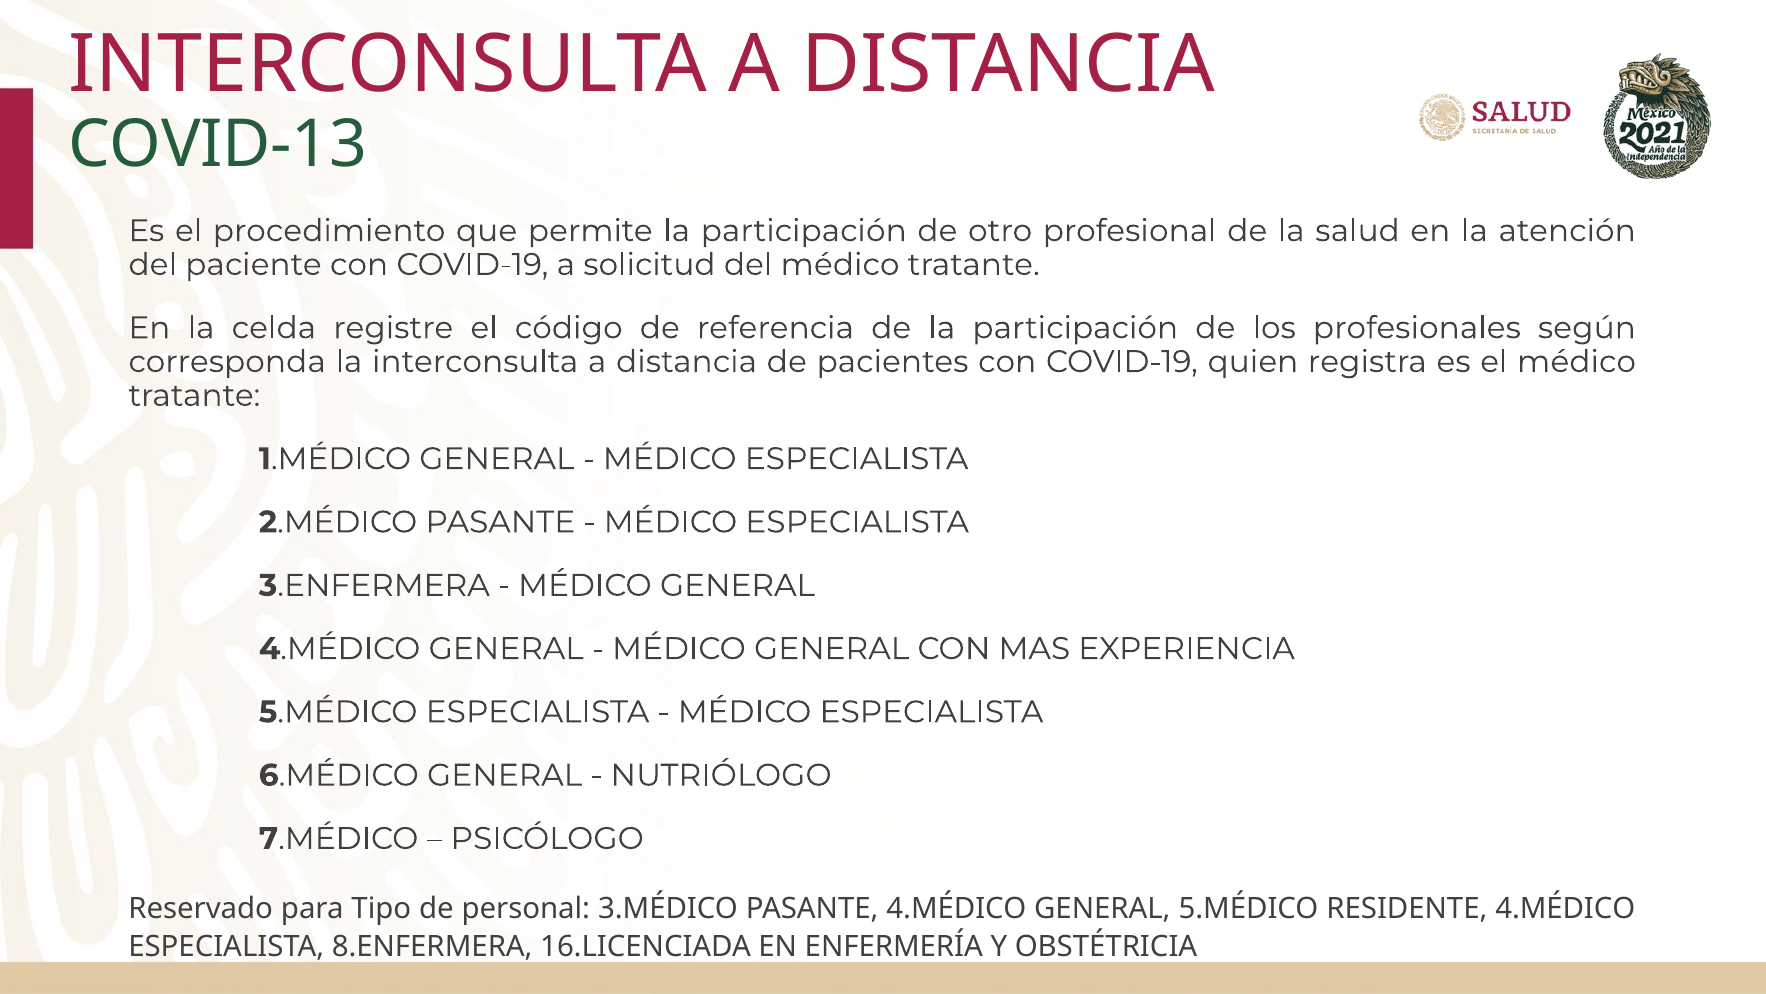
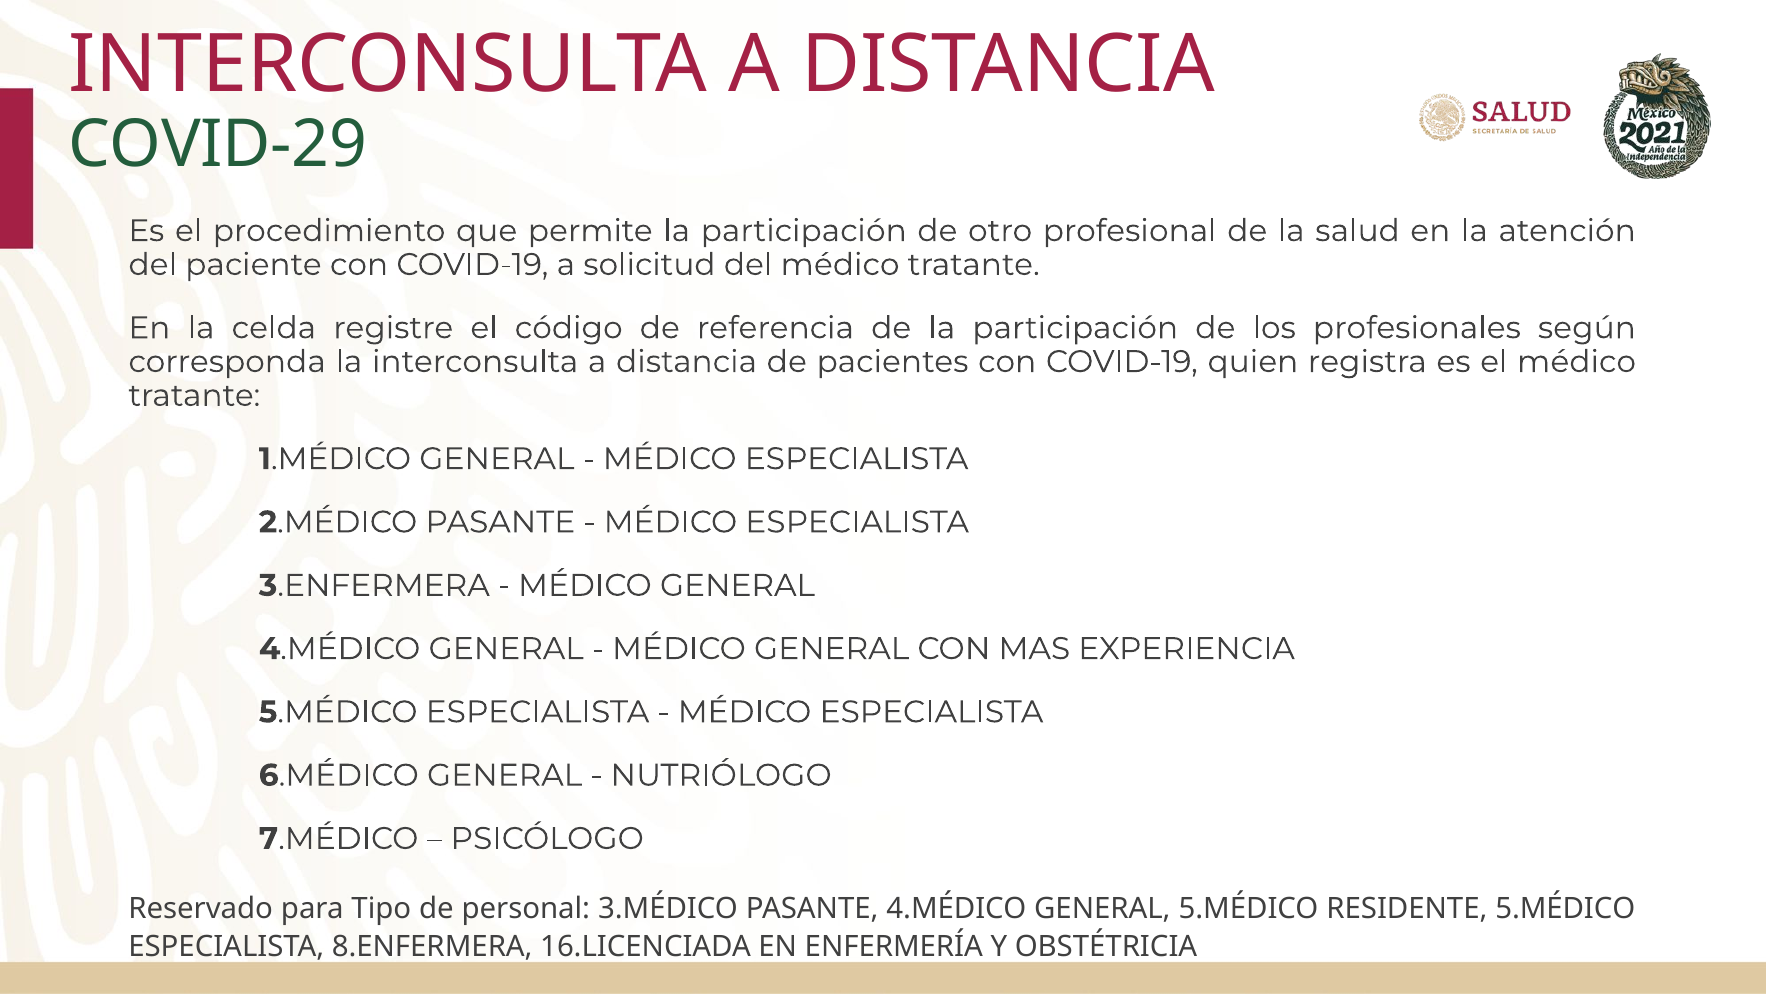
COVID-13: COVID-13 -> COVID-29 (218, 145)
RESIDENTE 4.MÉDICO: 4.MÉDICO -> 5.MÉDICO (1565, 908)
